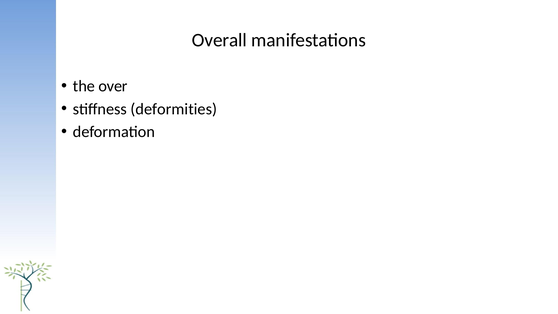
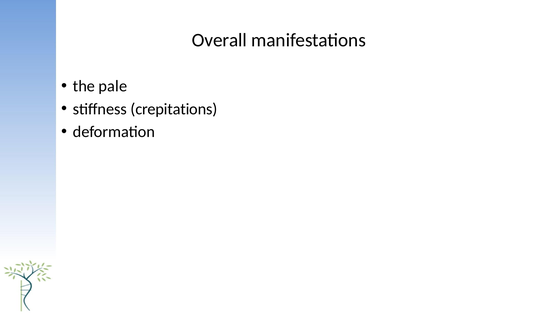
over: over -> pale (113, 86)
deformities: deformities -> crepitations (174, 109)
